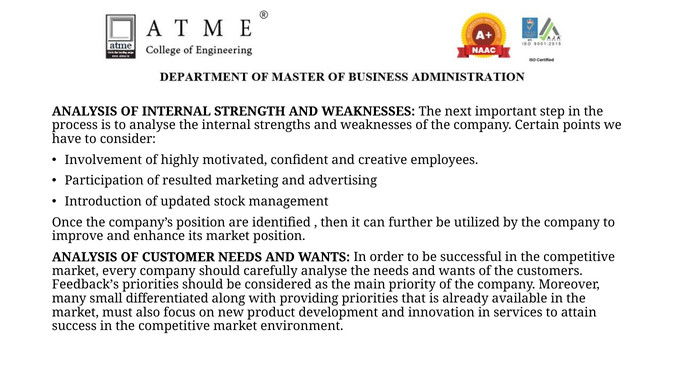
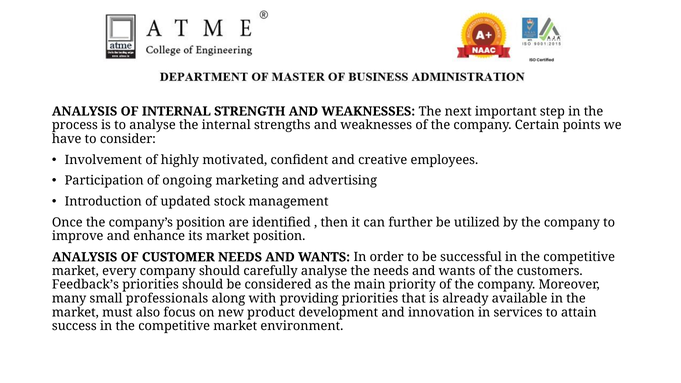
resulted: resulted -> ongoing (187, 181)
differentiated: differentiated -> professionals (167, 299)
